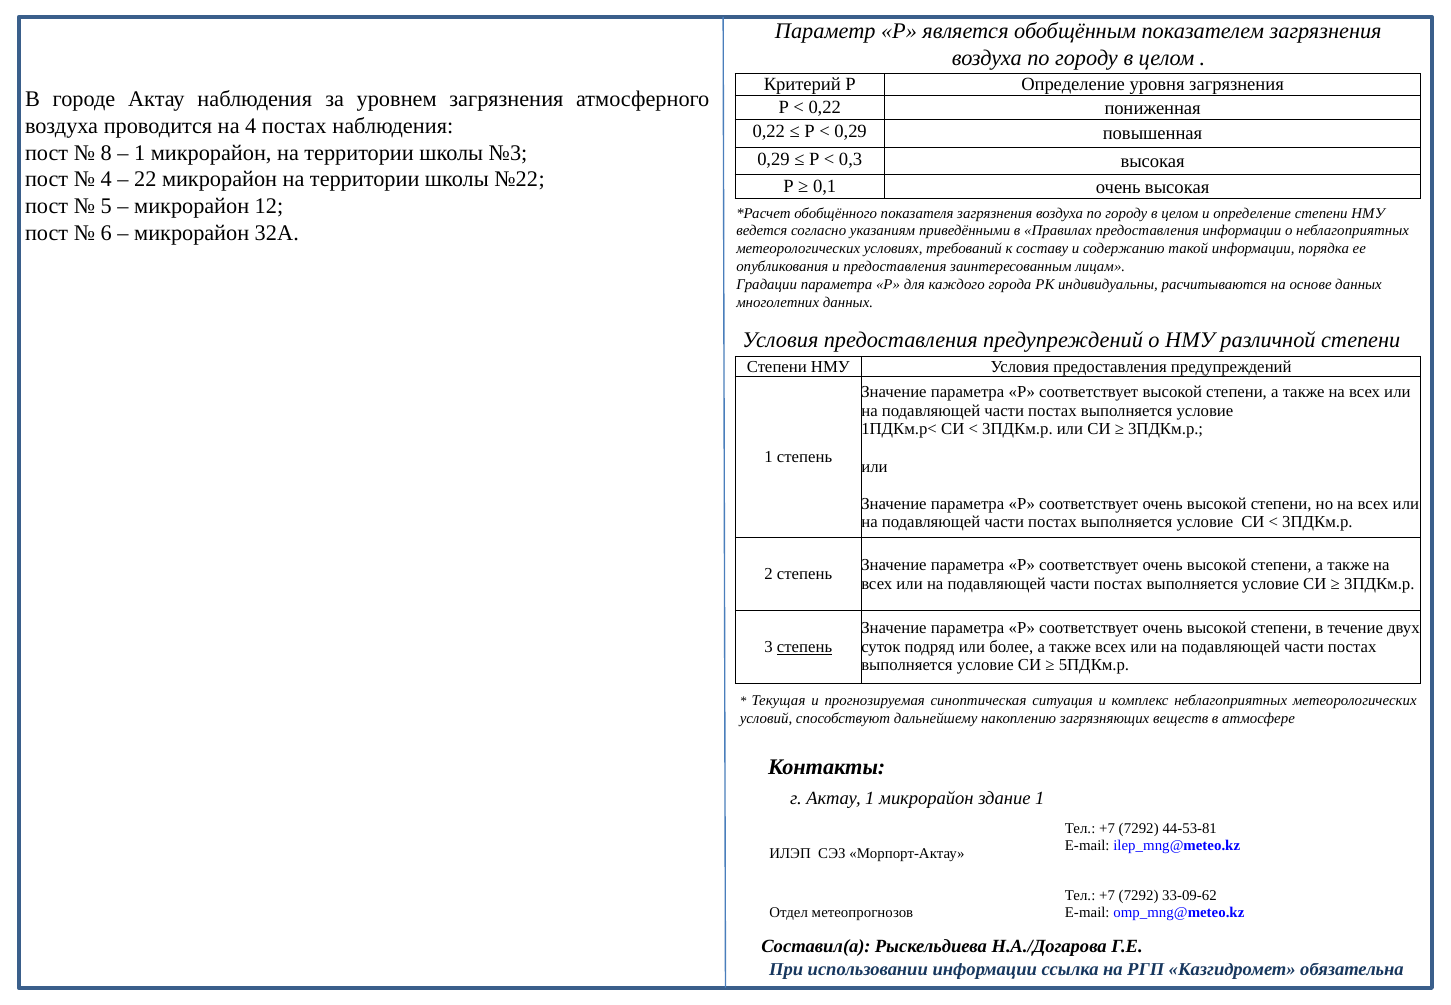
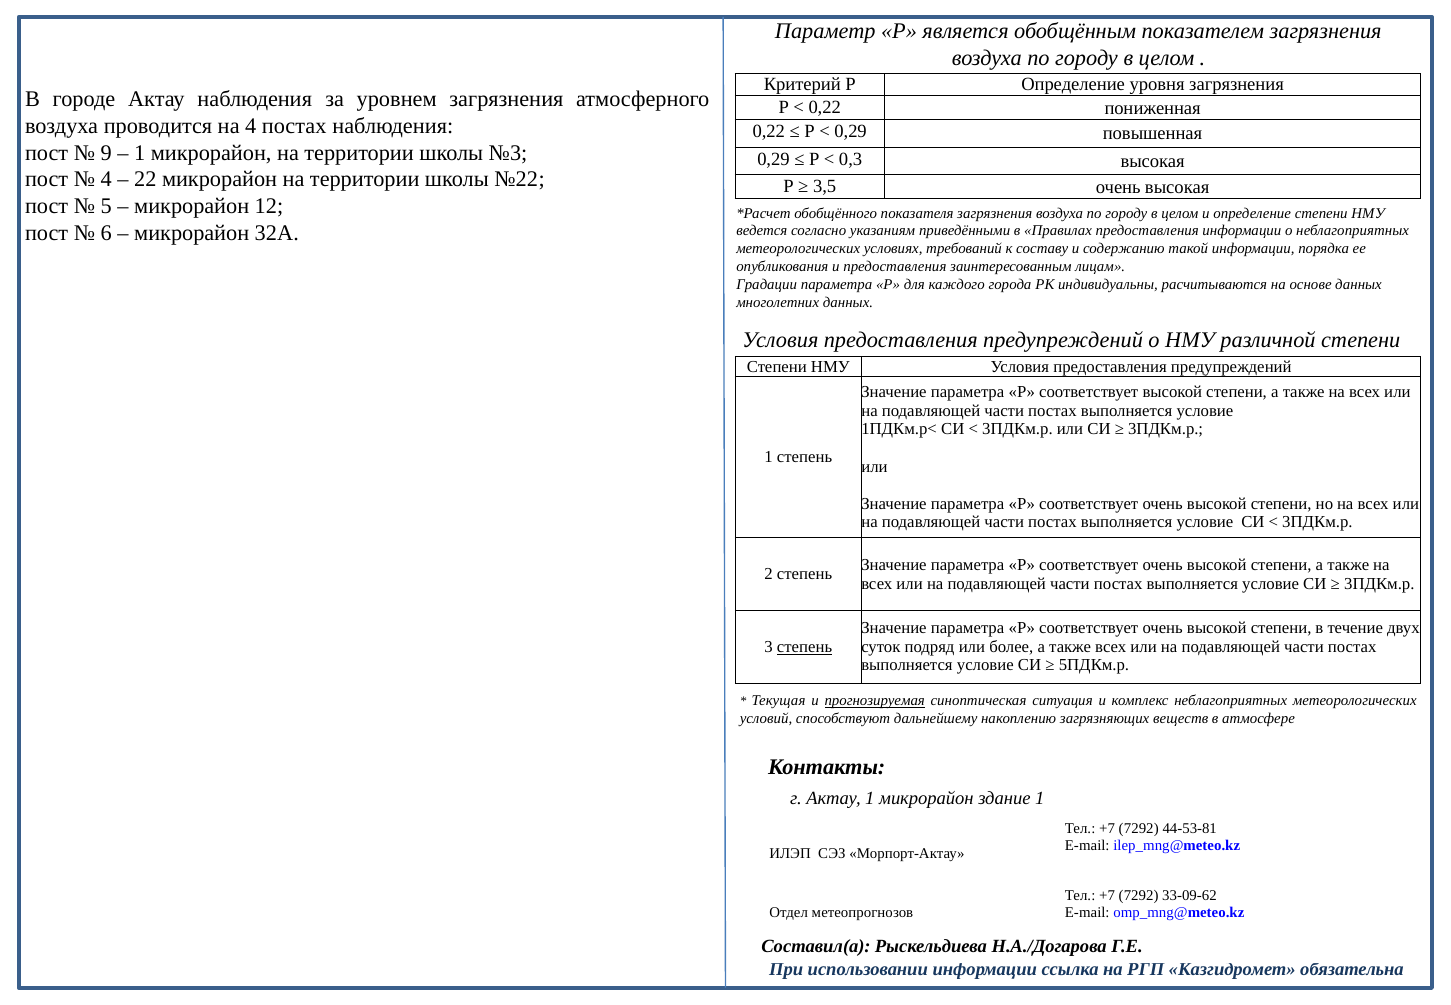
8: 8 -> 9 (106, 153)
0,1: 0,1 -> 3,5 (825, 187)
прогнозируемая underline: none -> present (875, 700)
